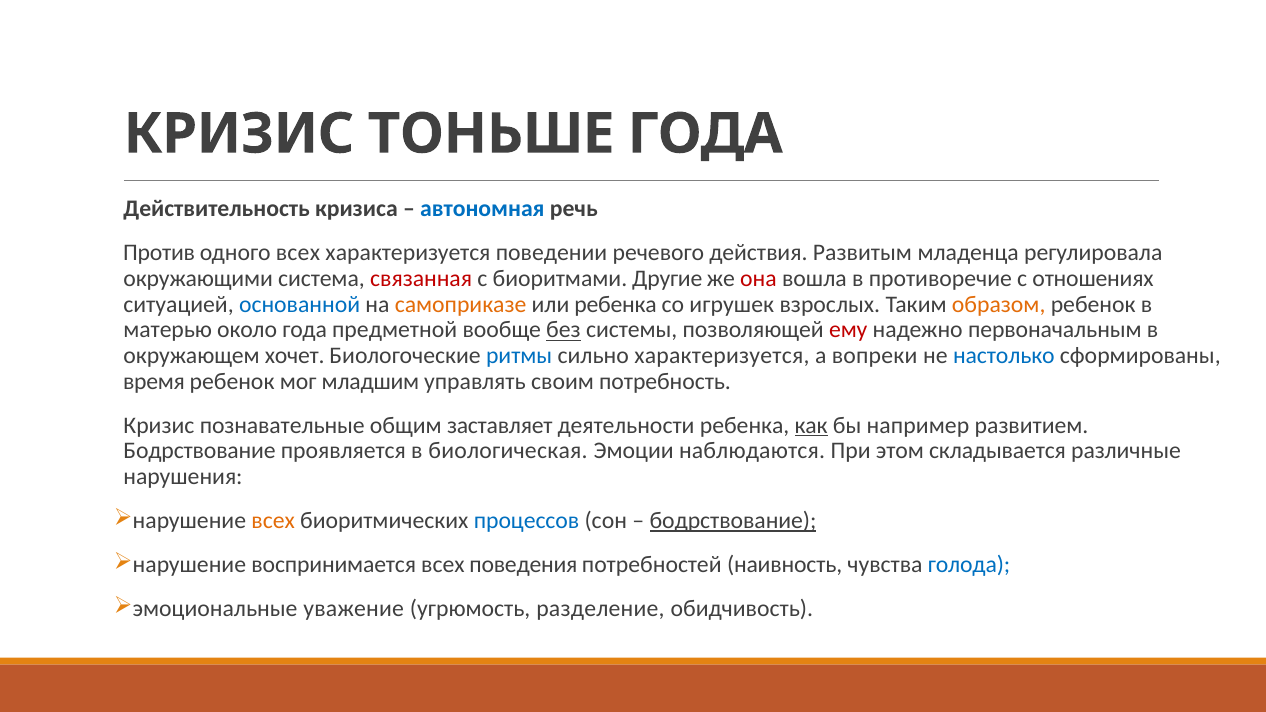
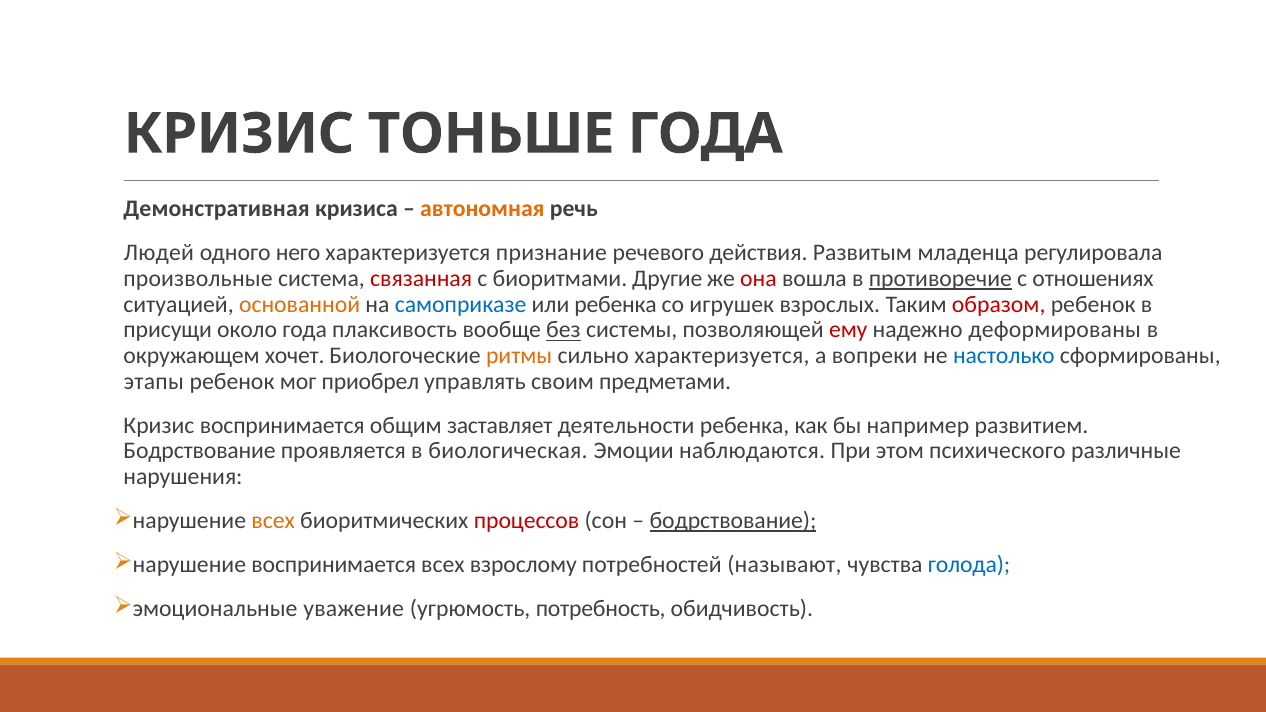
Действительность: Действительность -> Демонстративная (217, 209)
автономная colour: blue -> orange (482, 209)
Против: Против -> Людей (159, 253)
одного всех: всех -> него (298, 253)
поведении: поведении -> признание (551, 253)
окружающими: окружающими -> произвольные (198, 279)
противоречие underline: none -> present (940, 279)
основанной colour: blue -> orange (300, 304)
самоприказе colour: orange -> blue (461, 304)
образом colour: orange -> red (999, 304)
матерью: матерью -> присущи (168, 330)
предметной: предметной -> плаксивость (395, 330)
первоначальным: первоначальным -> деформированы (1055, 330)
ритмы colour: blue -> orange (519, 356)
время: время -> этапы (154, 381)
младшим: младшим -> приобрел (370, 381)
потребность: потребность -> предметами (665, 381)
Кризис познавательные: познавательные -> воспринимается (282, 426)
как underline: present -> none (811, 426)
складывается: складывается -> психического (997, 451)
процессов colour: blue -> red (527, 521)
поведения: поведения -> взрослому (523, 565)
наивность: наивность -> называют (784, 565)
разделение: разделение -> потребность (601, 609)
